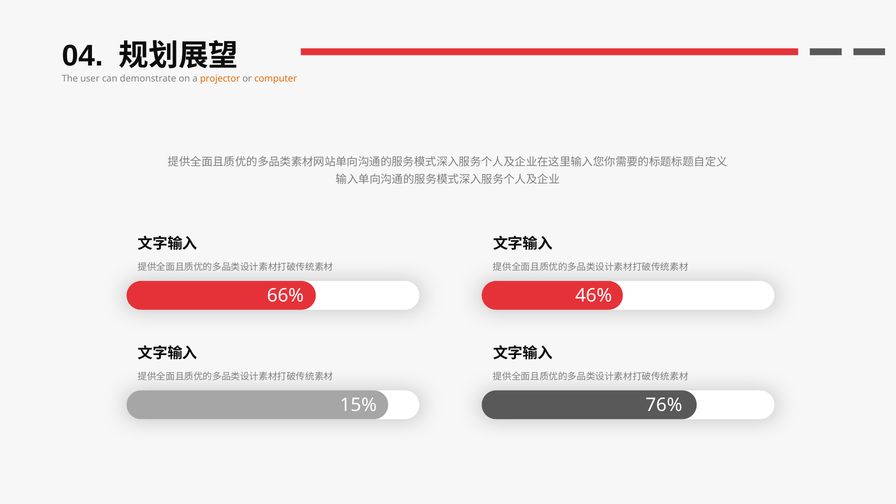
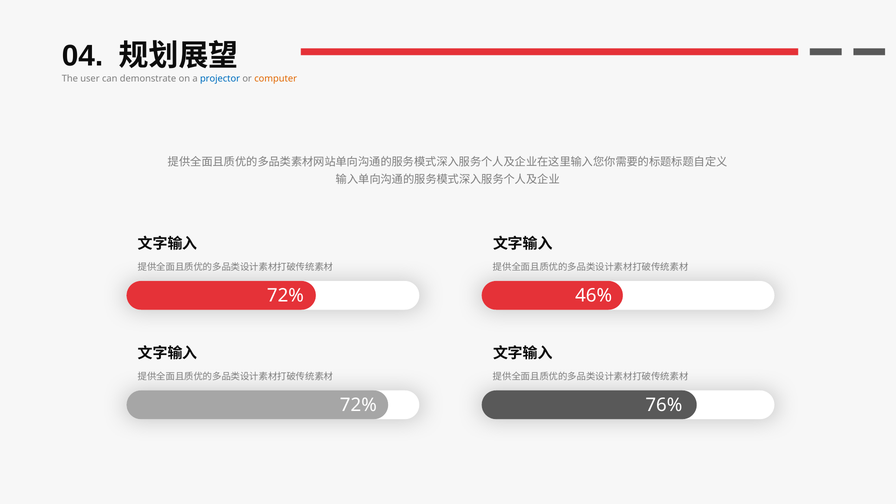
projector colour: orange -> blue (220, 78)
66%: 66% -> 72% (285, 296)
15%: 15% -> 72% (358, 405)
